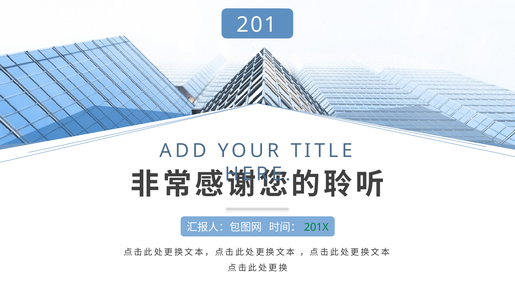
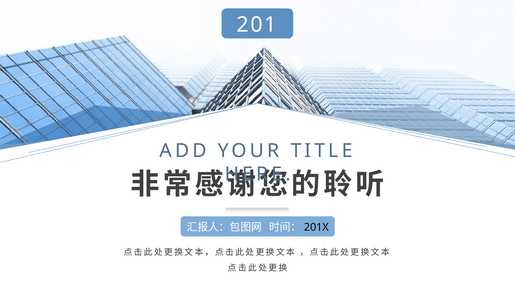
201X colour: green -> black (316, 227)
